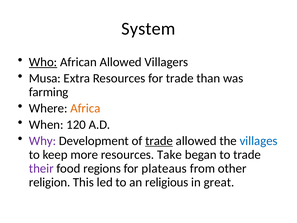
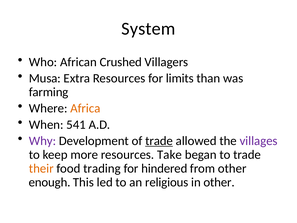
Who underline: present -> none (43, 62)
African Allowed: Allowed -> Crushed (121, 62)
for trade: trade -> limits (180, 78)
120: 120 -> 541 (76, 124)
villages colour: blue -> purple (259, 141)
their colour: purple -> orange (41, 168)
regions: regions -> trading (102, 168)
plateaus: plateaus -> hindered (164, 168)
religion: religion -> enough (50, 182)
in great: great -> other (219, 182)
